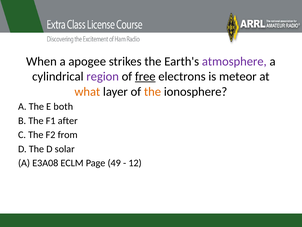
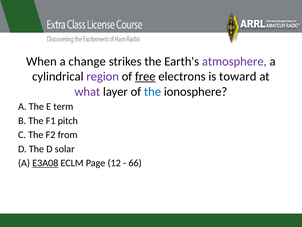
apogee: apogee -> change (87, 61)
meteor: meteor -> toward (238, 76)
what colour: orange -> purple (87, 91)
the colour: orange -> blue (153, 91)
both: both -> term (63, 106)
after: after -> pitch (68, 120)
E3A08 underline: none -> present (45, 163)
49: 49 -> 12 (114, 163)
12: 12 -> 66 (135, 163)
